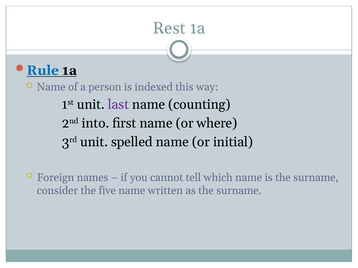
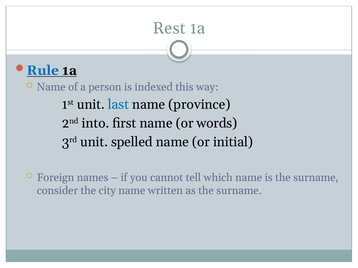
last colour: purple -> blue (118, 105)
counting: counting -> province (199, 105)
where: where -> words (217, 123)
five: five -> city (107, 191)
